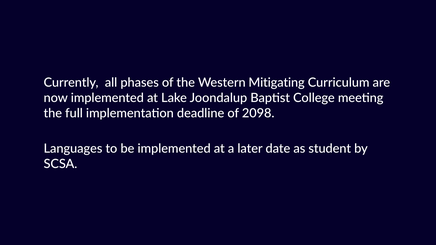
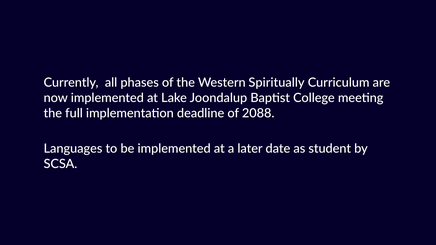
Mitigating: Mitigating -> Spiritually (277, 83)
2098: 2098 -> 2088 (258, 113)
